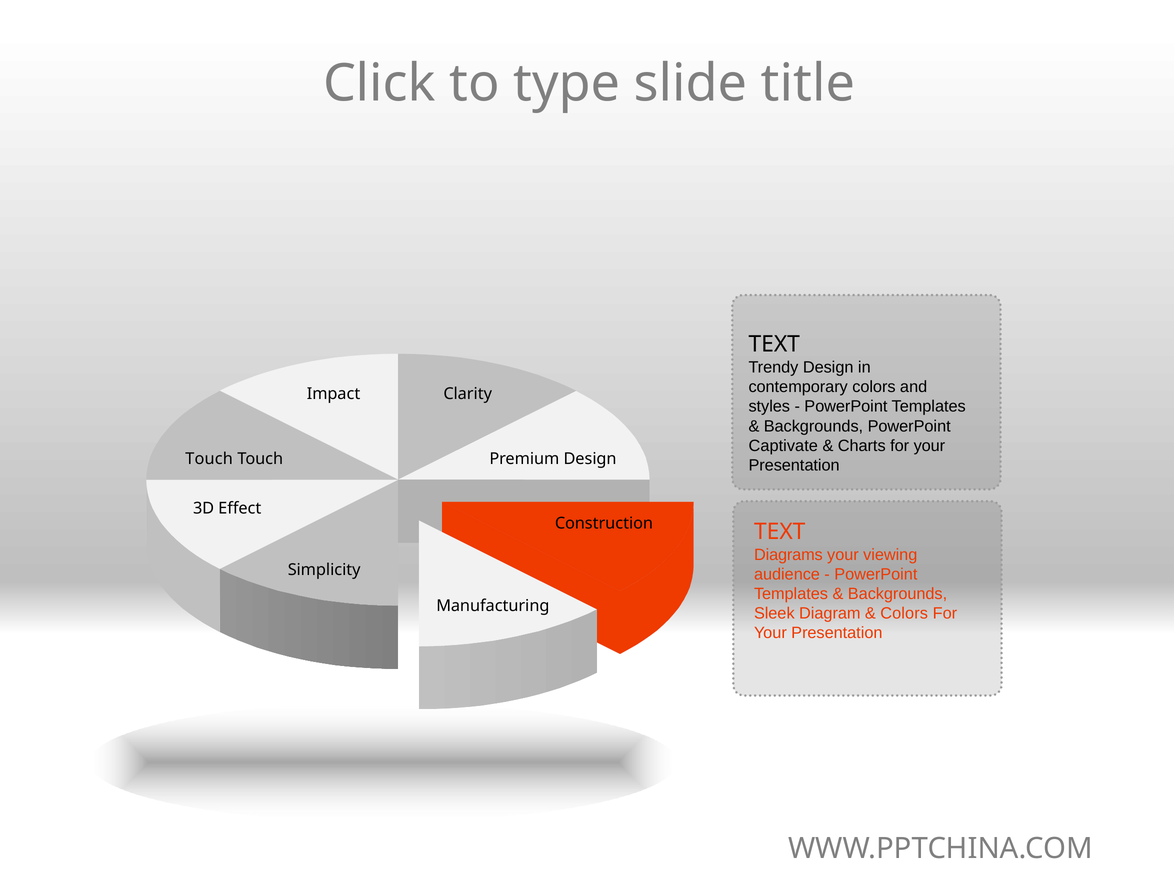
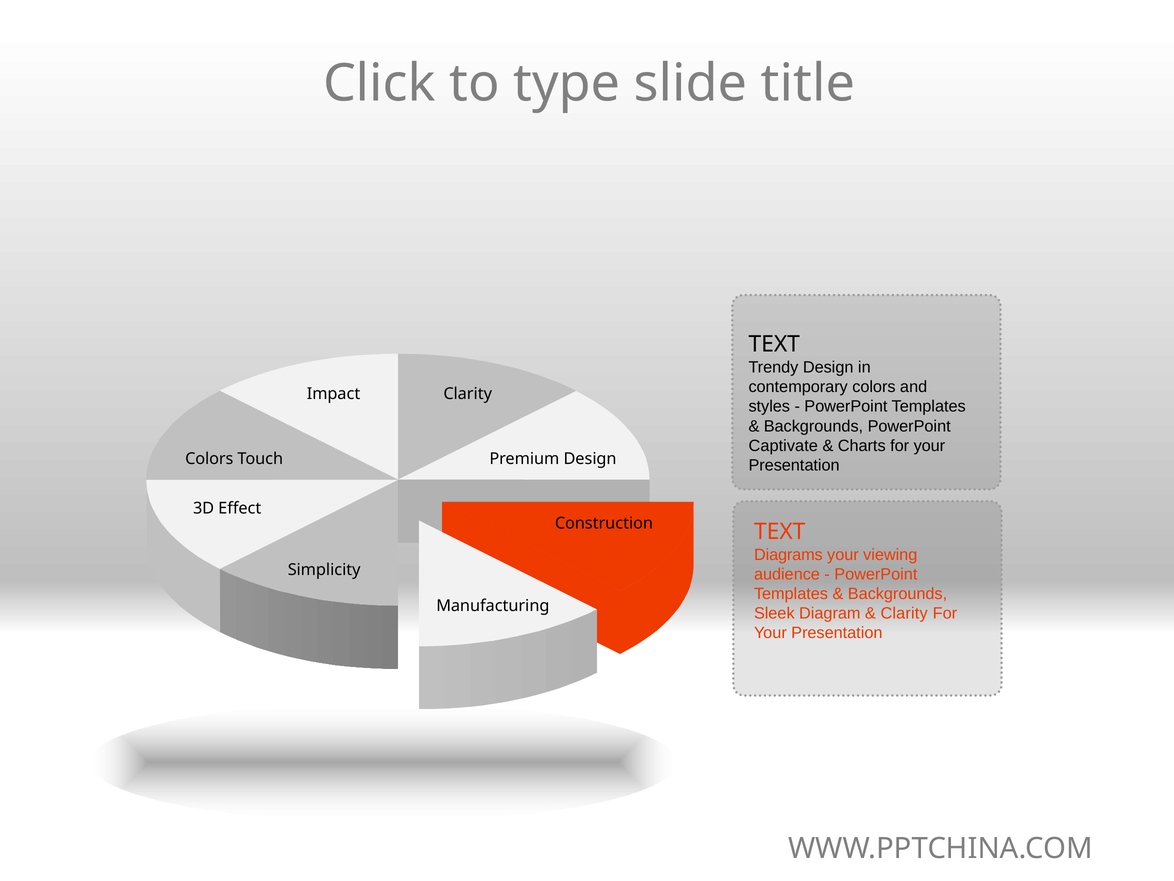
Touch: Touch -> Colors (209, 459)
Colors: Colors -> Clarity (904, 613)
